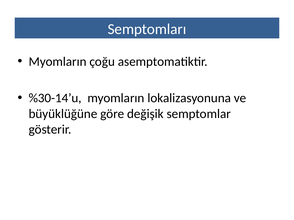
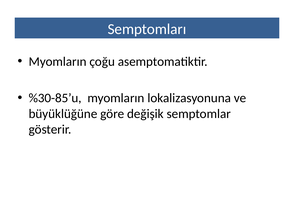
%30-14’u: %30-14’u -> %30-85’u (55, 98)
